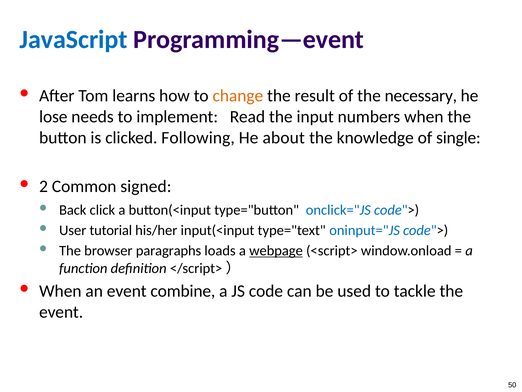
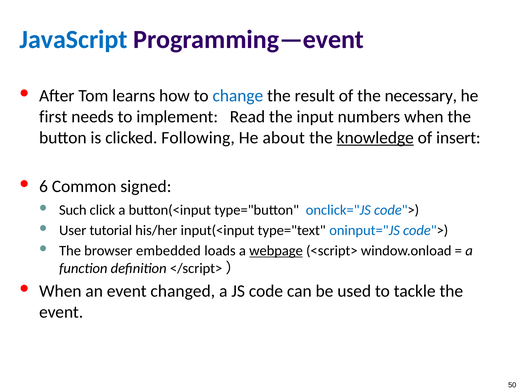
change colour: orange -> blue (238, 96)
lose: lose -> first (53, 117)
knowledge underline: none -> present (375, 138)
single: single -> insert (458, 138)
2: 2 -> 6 (44, 186)
Back: Back -> Such (73, 210)
paragraphs: paragraphs -> embedded (168, 250)
combine: combine -> changed (183, 291)
